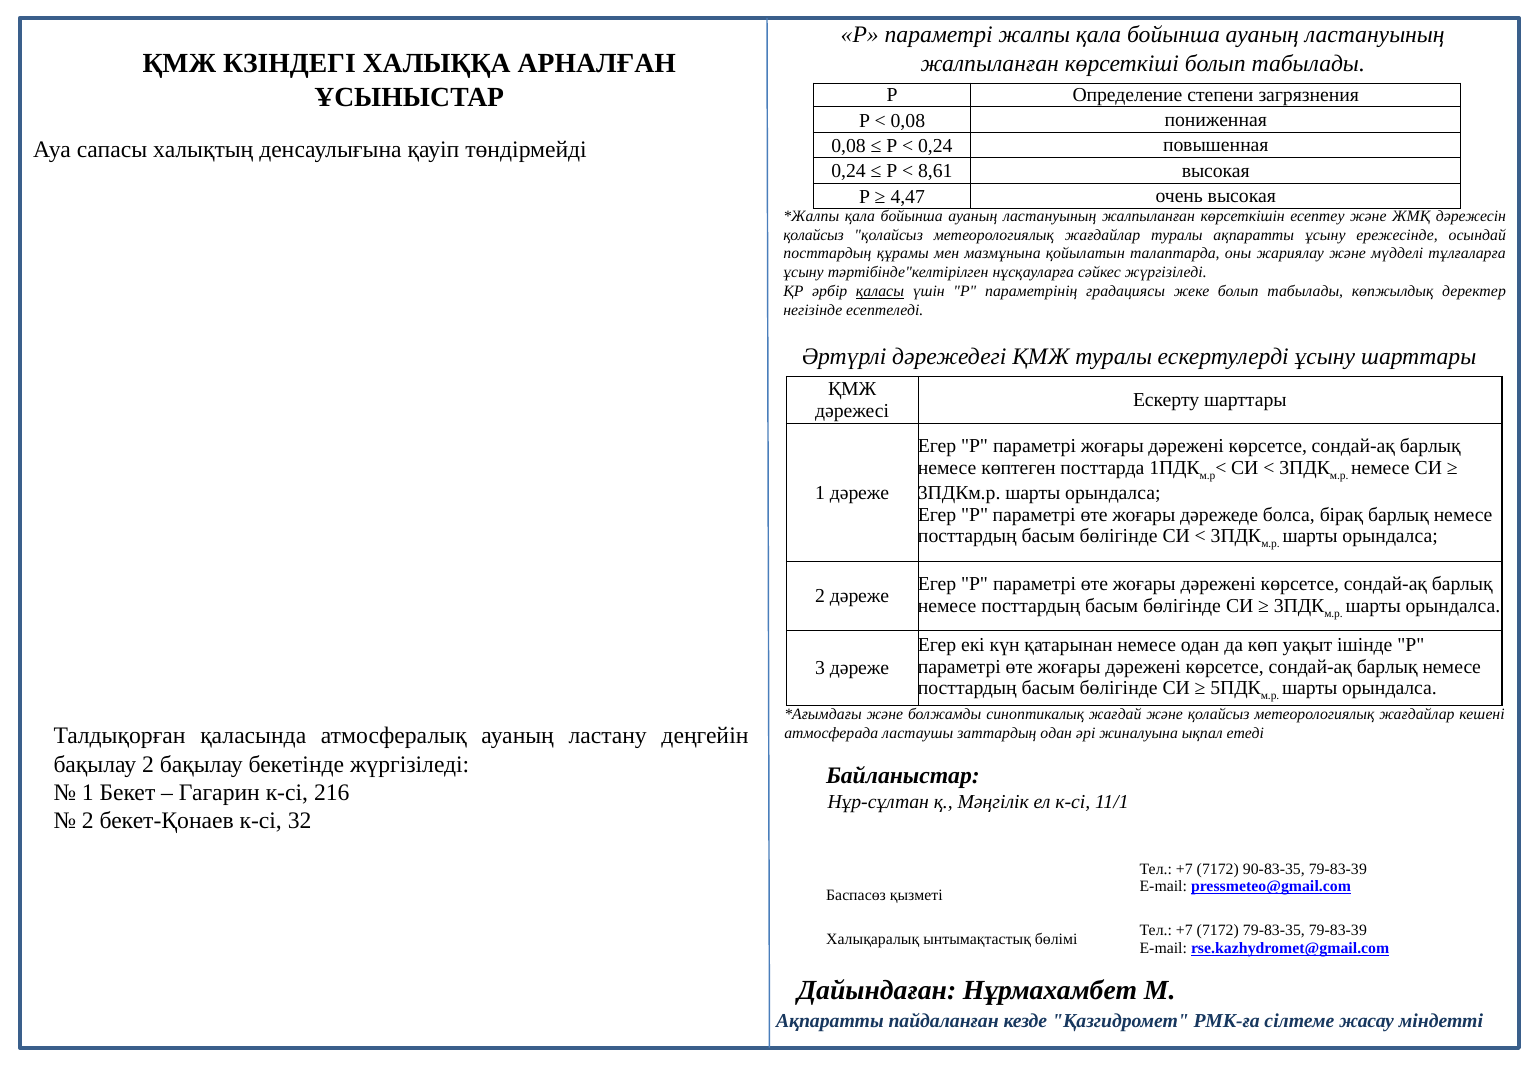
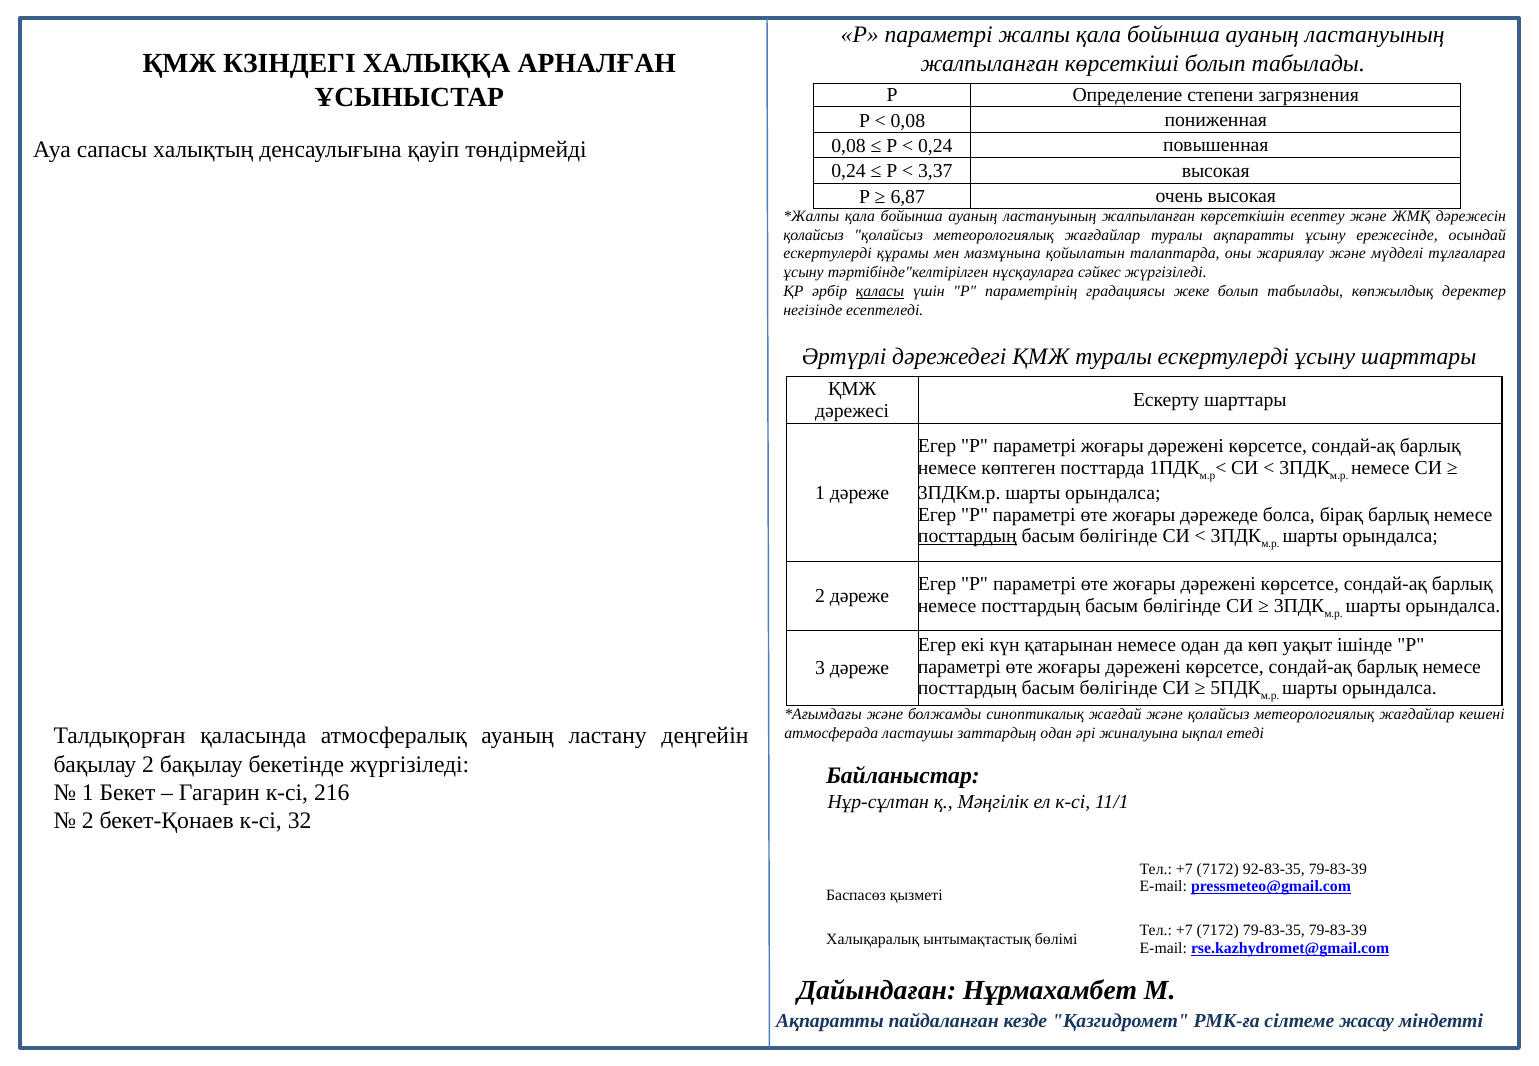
8,61: 8,61 -> 3,37 (935, 171)
4,47: 4,47 -> 6,87 (908, 197)
посттардың: посттардың -> ескертулерді (828, 254)
посттардың underline: none -> present (967, 536)
90-83-35: 90-83-35 -> 92-83-35 (1274, 869)
